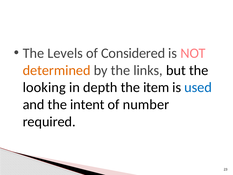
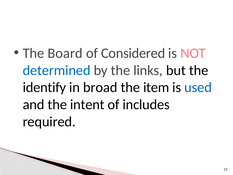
Levels: Levels -> Board (65, 53)
determined colour: orange -> blue (57, 70)
looking: looking -> identify (44, 87)
depth: depth -> broad (100, 87)
number: number -> includes (146, 104)
